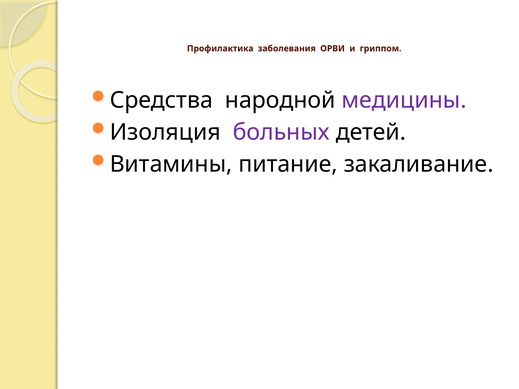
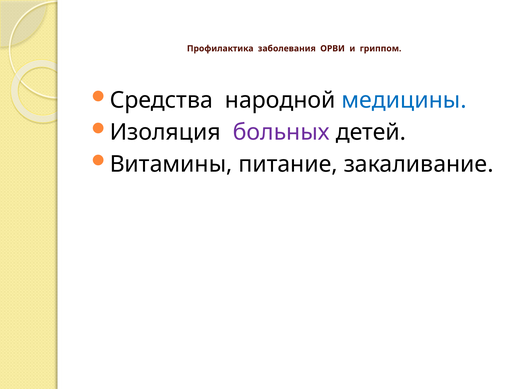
медицины colour: purple -> blue (404, 100)
